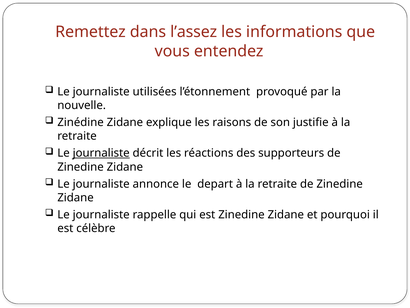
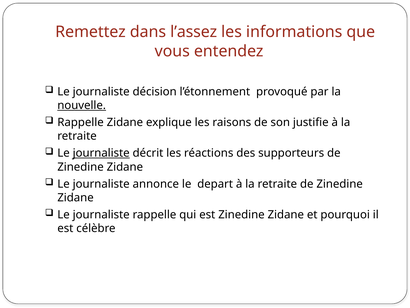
utilisées: utilisées -> décision (155, 92)
nouvelle underline: none -> present (82, 105)
Zinédine: Zinédine -> Rappelle (81, 122)
